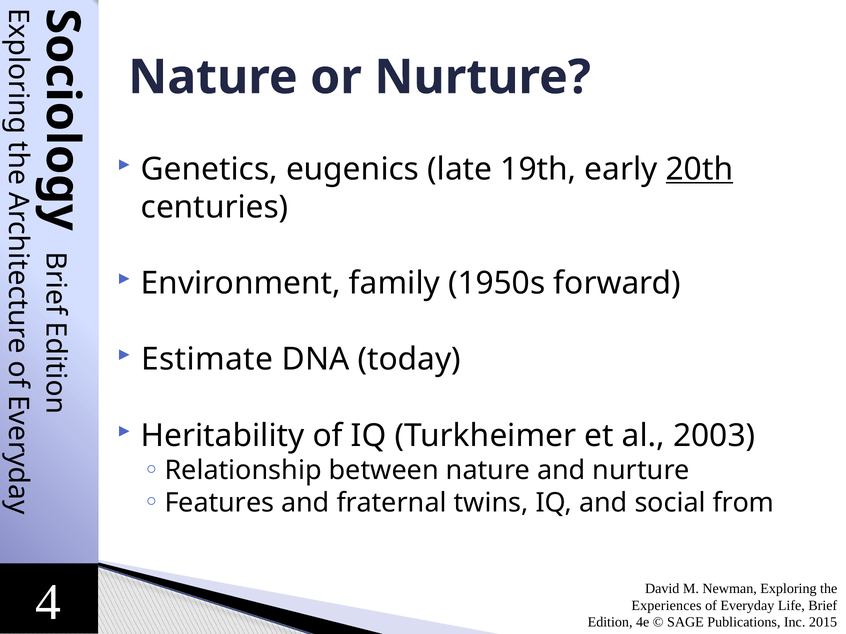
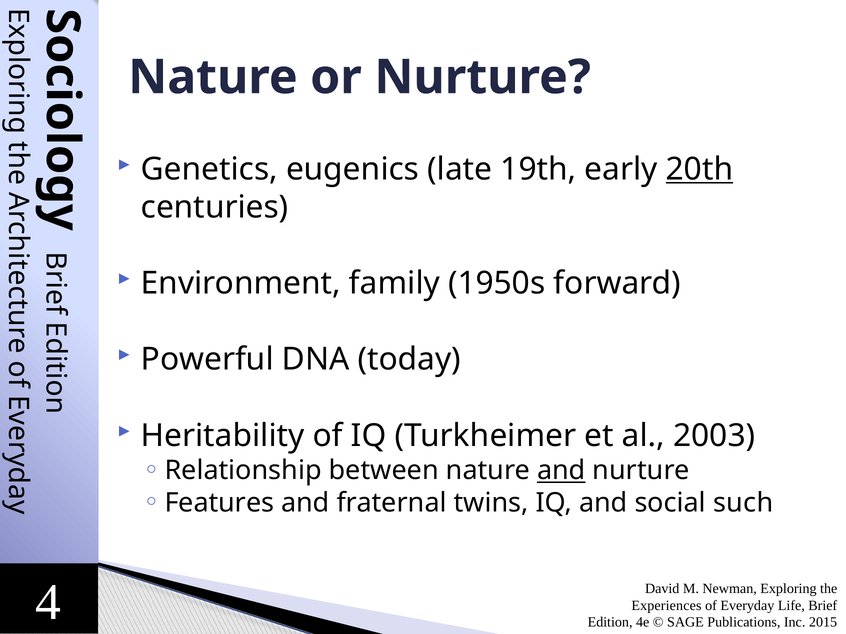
Estimate: Estimate -> Powerful (207, 360)
and underline: none -> present (561, 471)
from: from -> such (743, 503)
